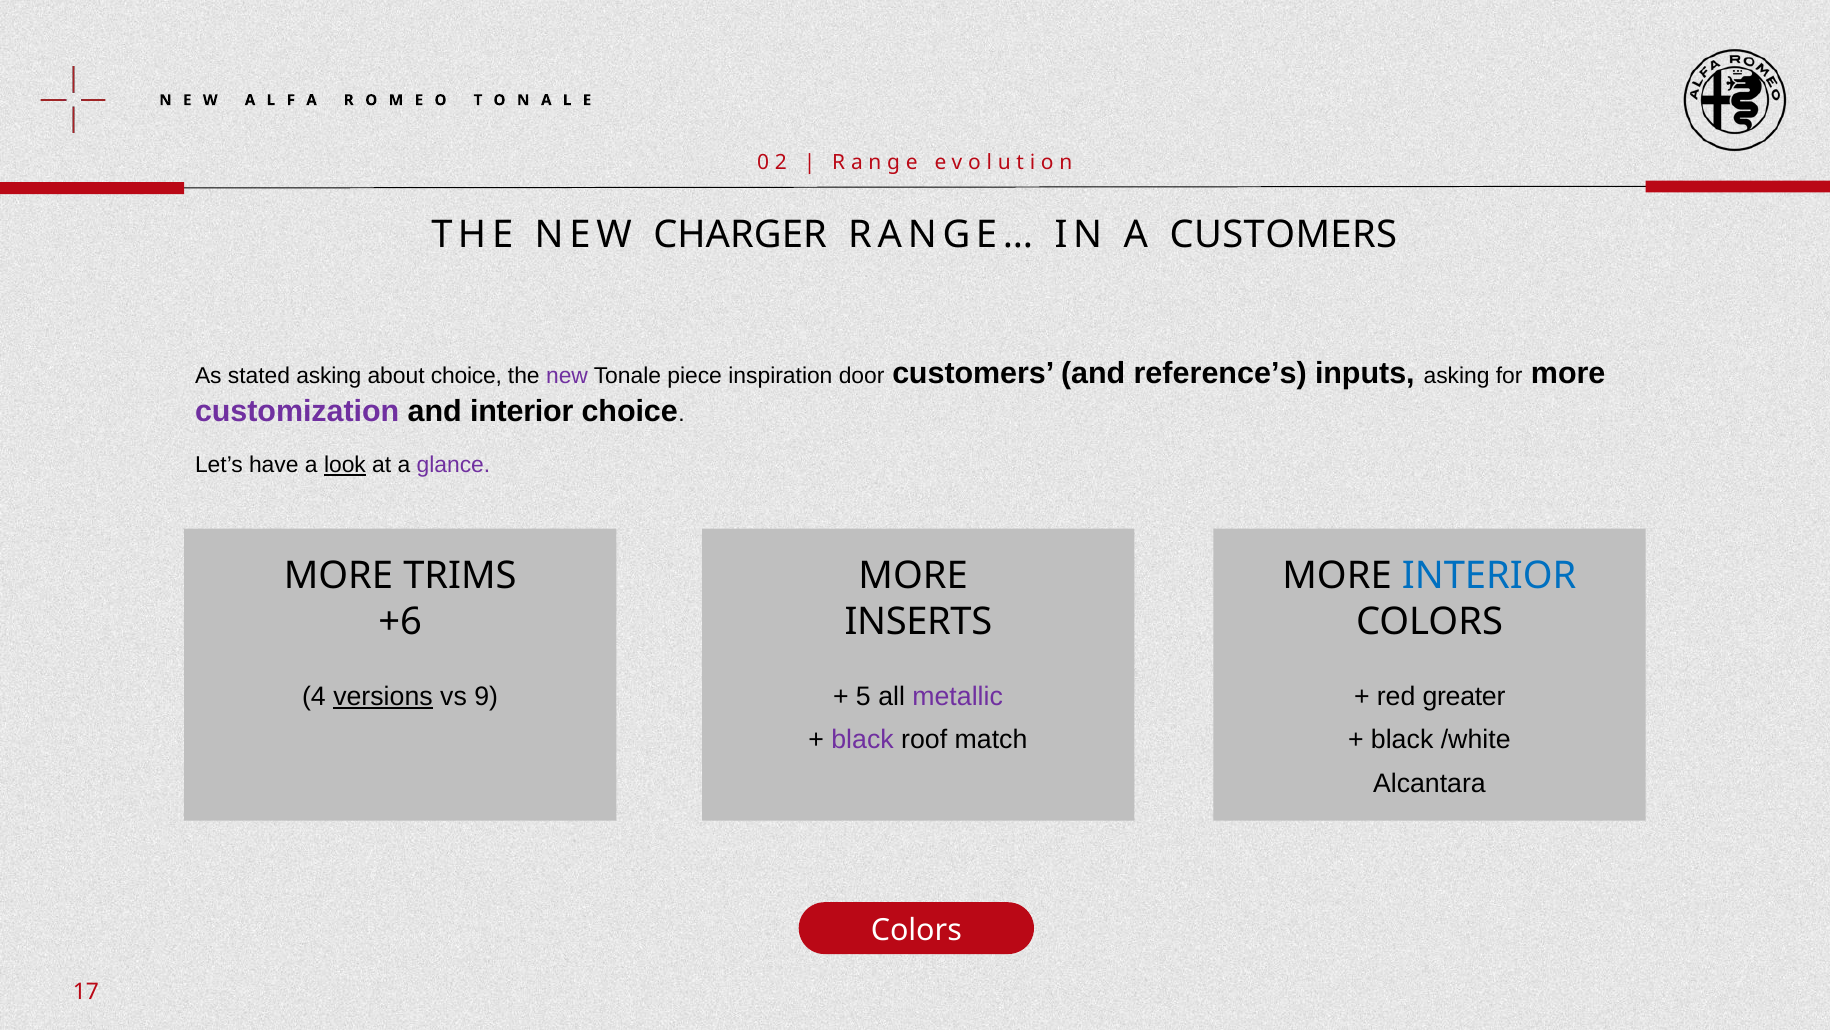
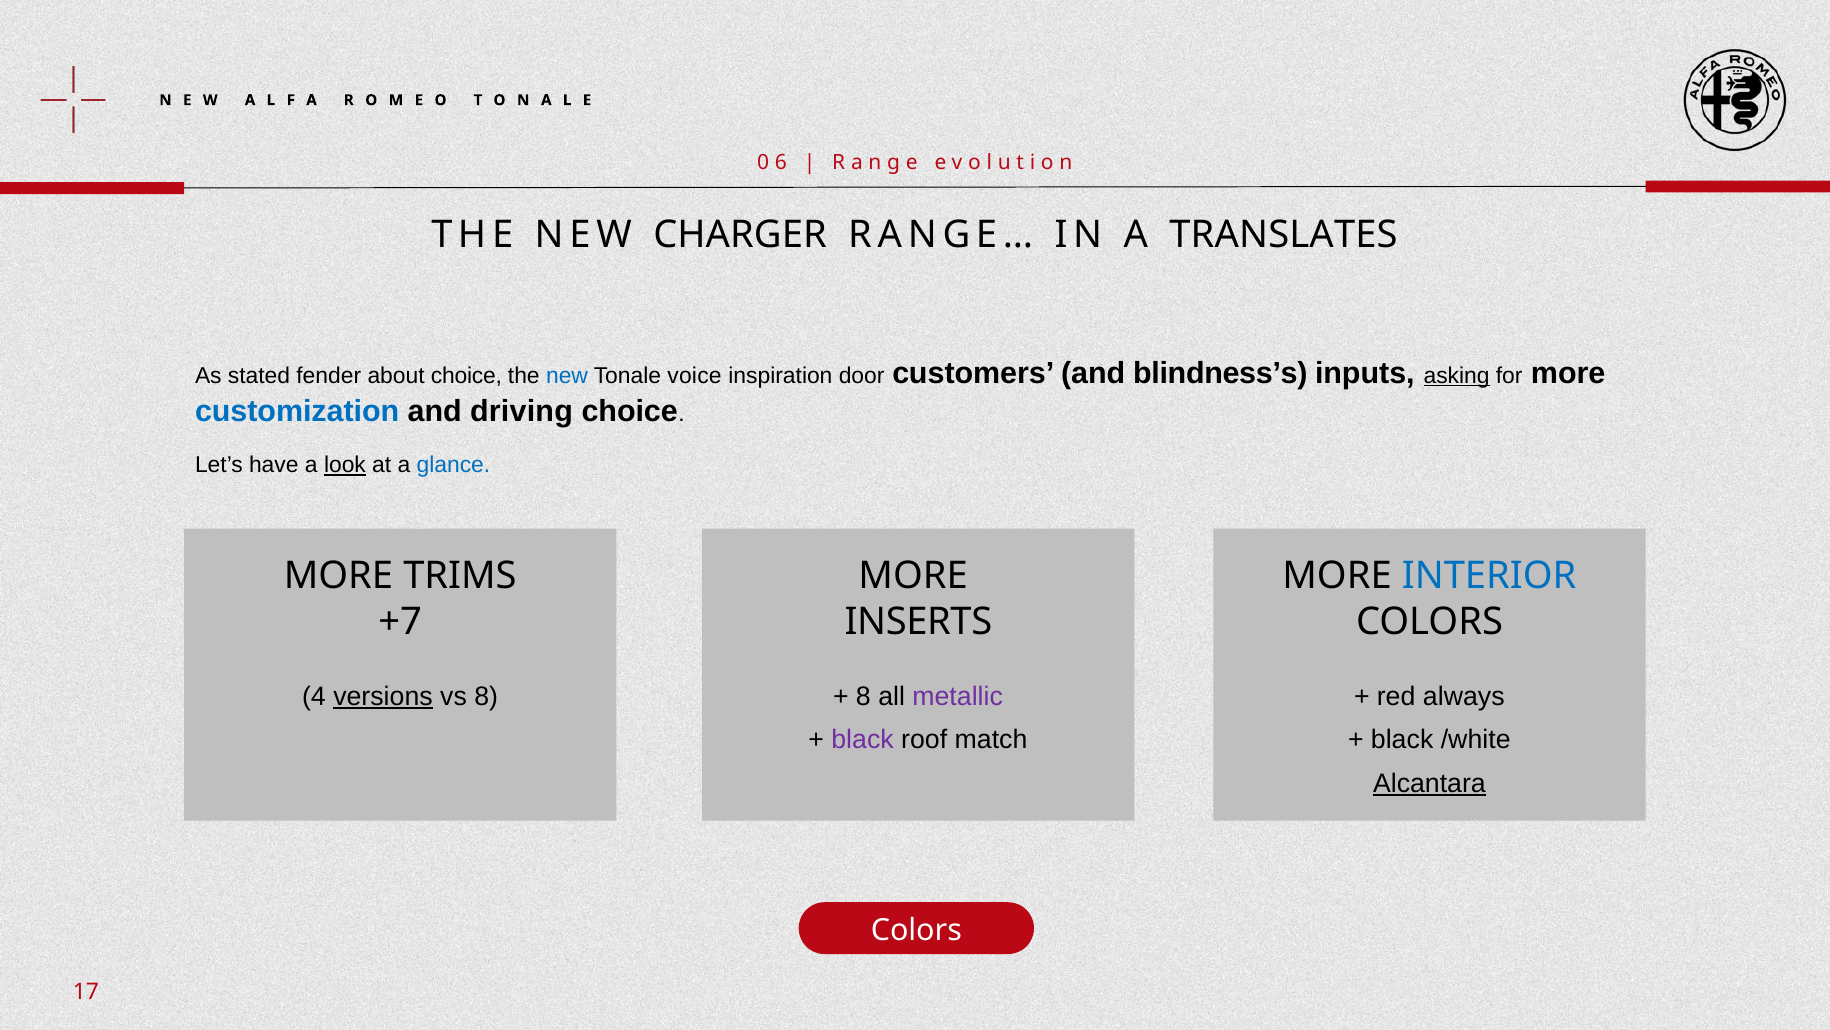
2: 2 -> 6 (781, 163)
A CUSTOMERS: CUSTOMERS -> TRANSLATES (1284, 235)
stated asking: asking -> fender (329, 376)
new colour: purple -> blue (567, 376)
piece: piece -> voice (695, 376)
reference’s: reference’s -> blindness’s (1220, 373)
asking underline: none -> present (1457, 376)
customization colour: purple -> blue (297, 411)
and interior: interior -> driving (521, 411)
glance colour: purple -> blue (453, 465)
+6: +6 -> +7 (400, 621)
vs 9: 9 -> 8 (486, 696)
5: 5 -> 8 (863, 696)
greater: greater -> always (1464, 696)
Alcantara underline: none -> present (1429, 783)
